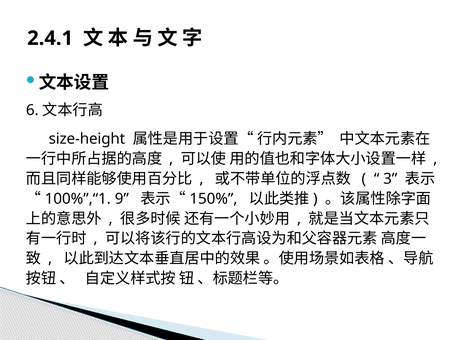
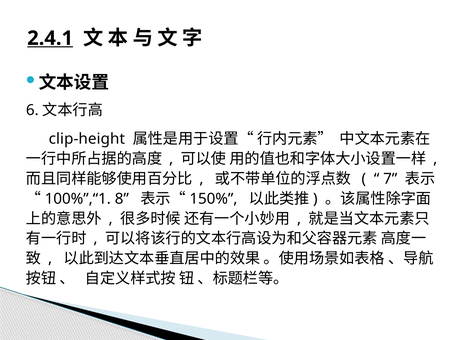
2.4.1 underline: none -> present (50, 38)
size-height: size-height -> clip-height (87, 139)
3: 3 -> 7 (390, 179)
9: 9 -> 8 (122, 199)
